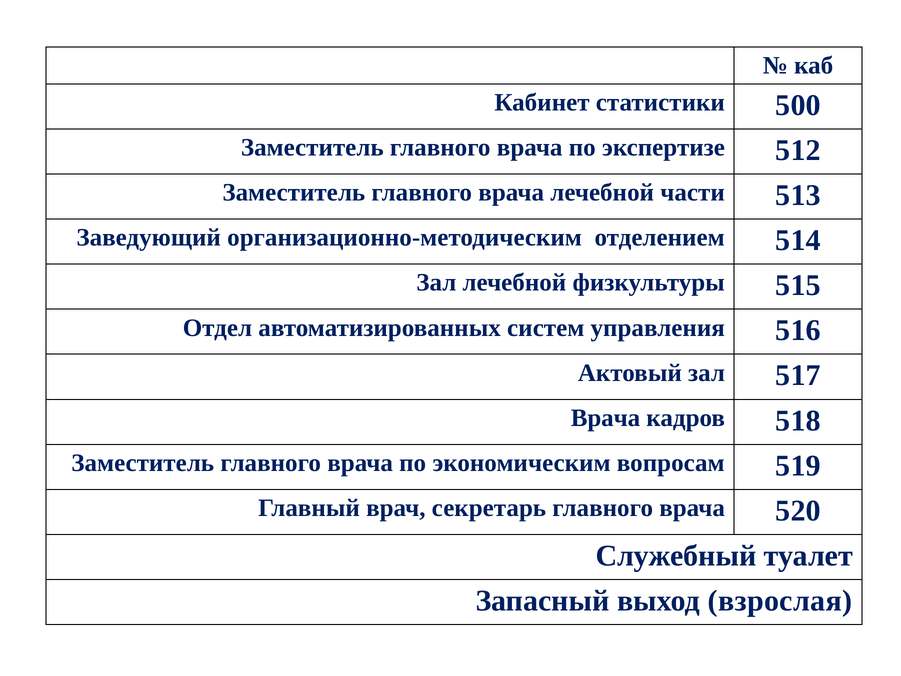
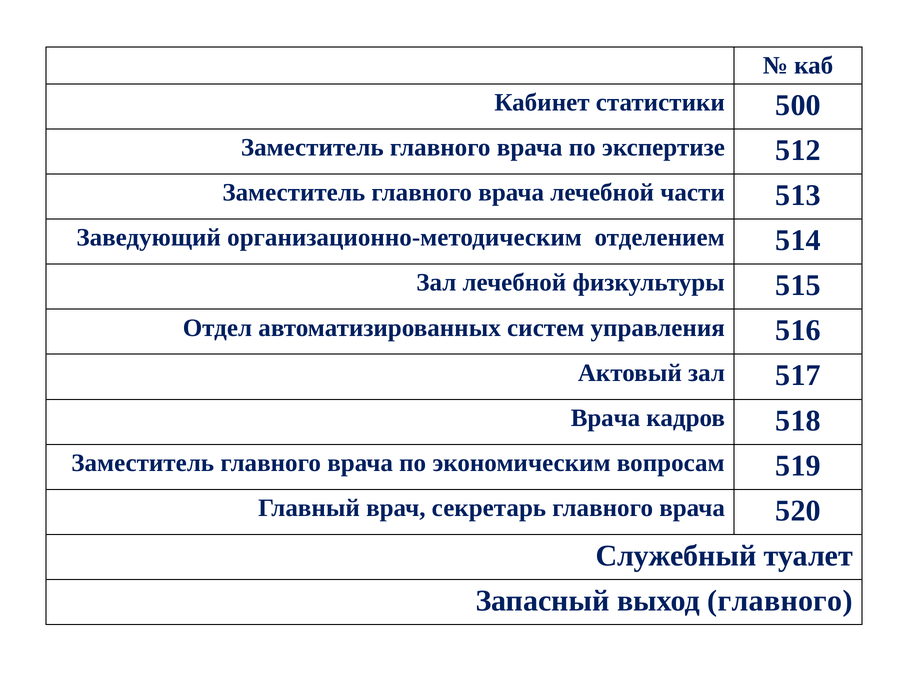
выход взрослая: взрослая -> главного (780, 601)
